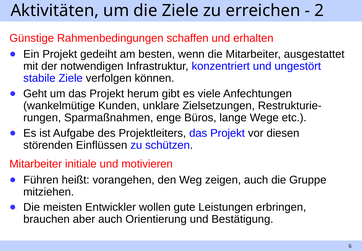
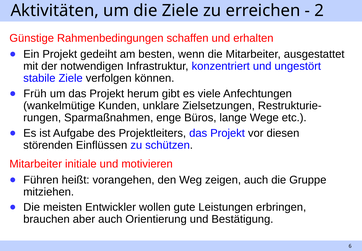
Geht: Geht -> Früh (35, 93)
